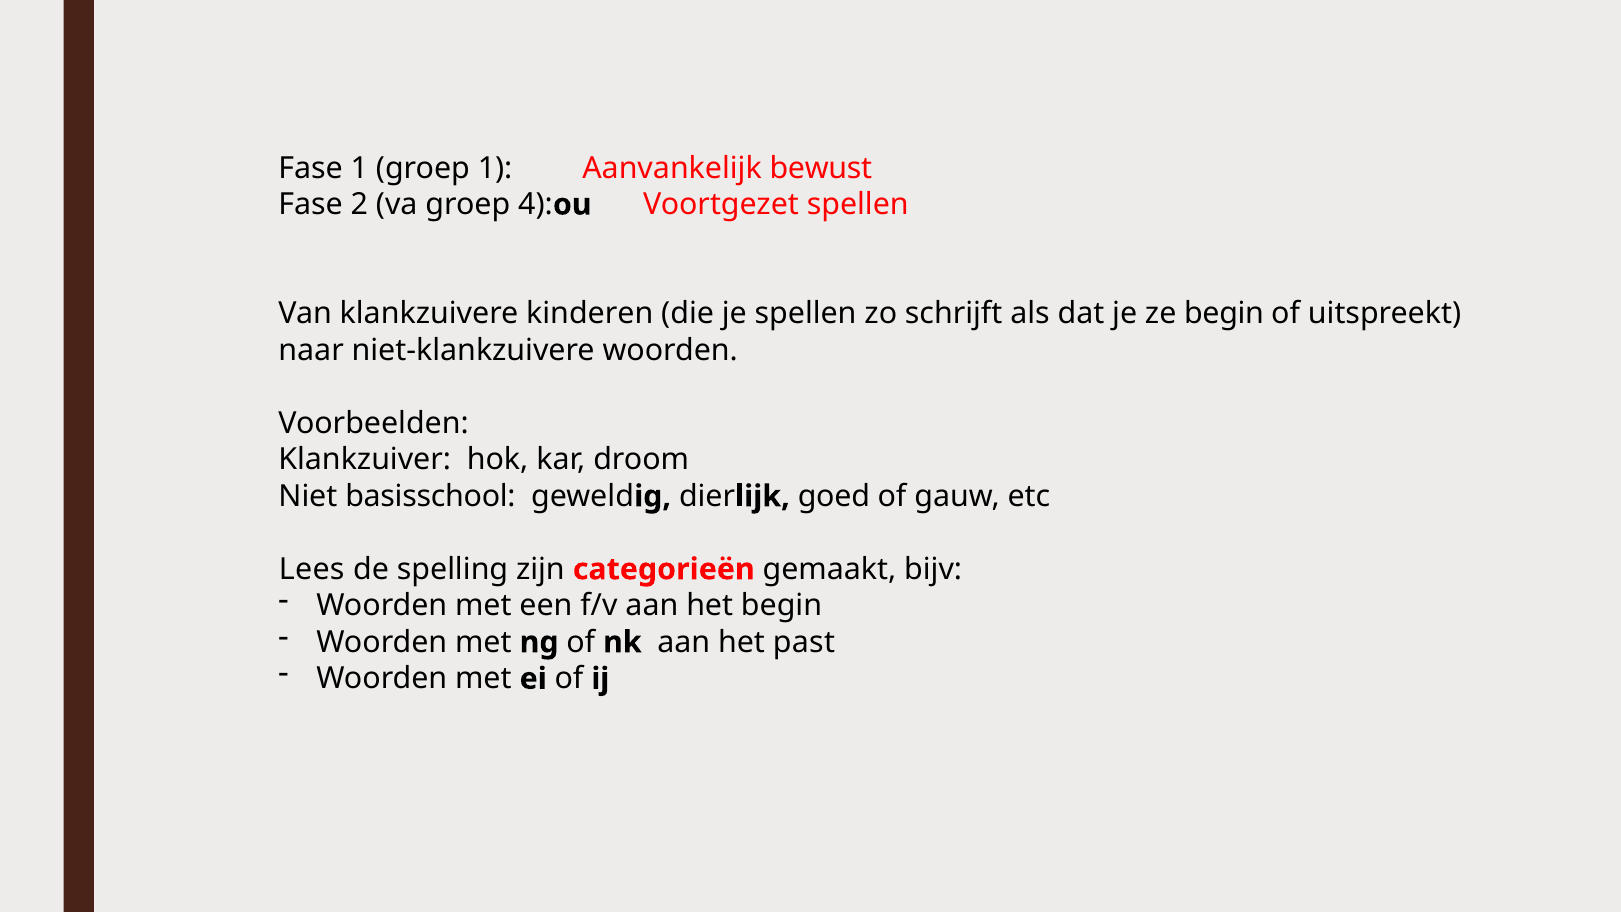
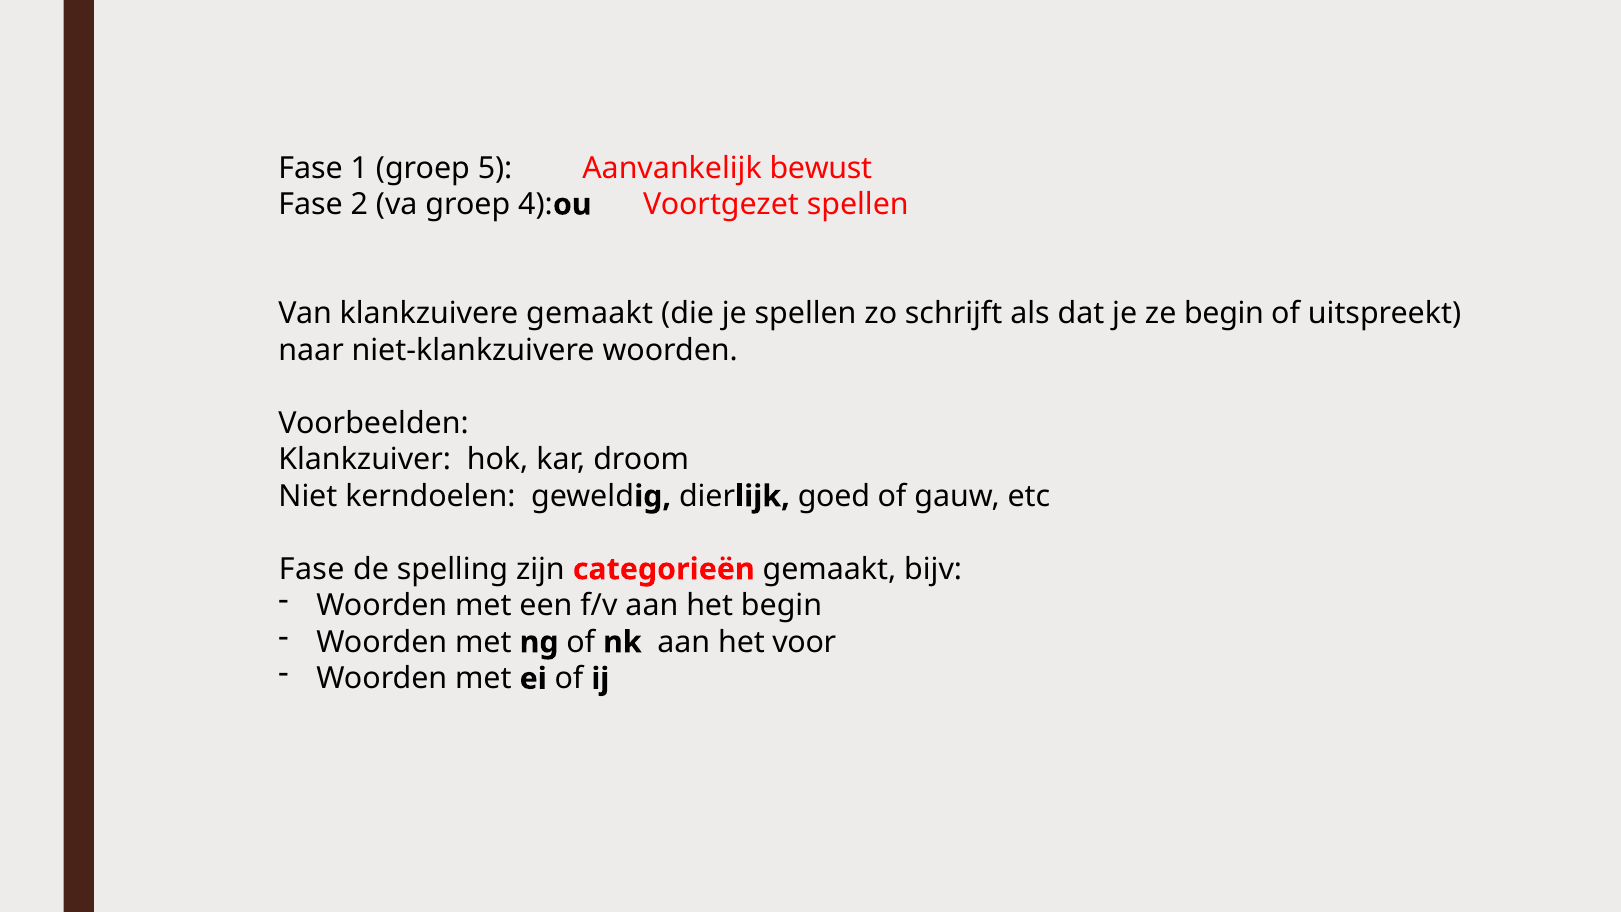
groep 1: 1 -> 5 (495, 168)
klankzuivere kinderen: kinderen -> gemaakt (590, 314)
basisschool: basisschool -> kerndoelen (430, 496)
Lees: Lees -> Fase (312, 569)
past: past -> voor (804, 642)
